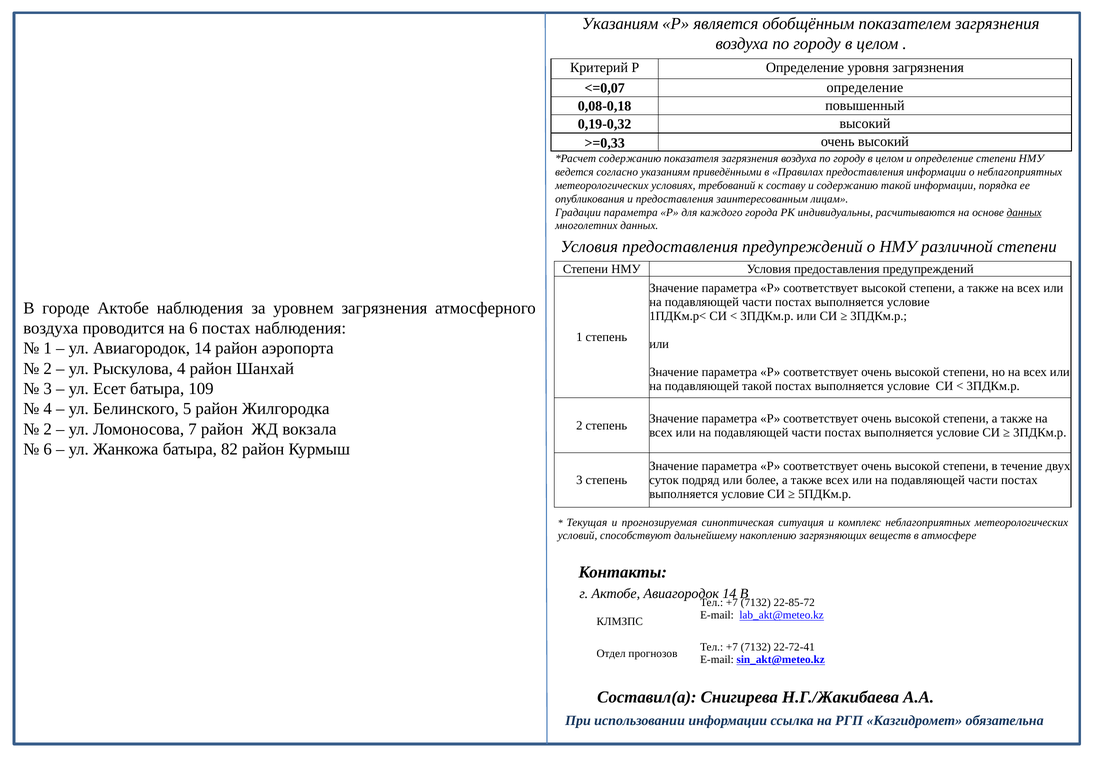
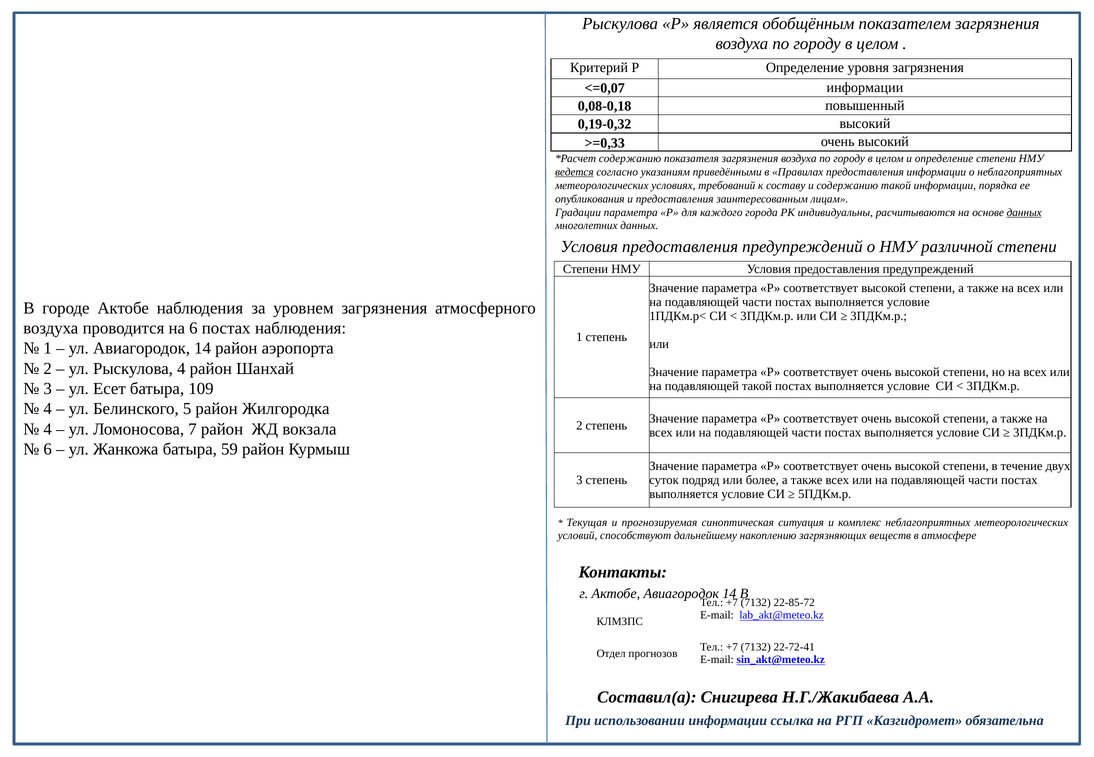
Указаниям: Указаниям -> Рыскулова (620, 24)
<=0,07 определение: определение -> информации (865, 88)
ведется underline: none -> present (574, 172)
2: 2 -> 4 (48, 429)
82: 82 -> 59 (229, 450)
